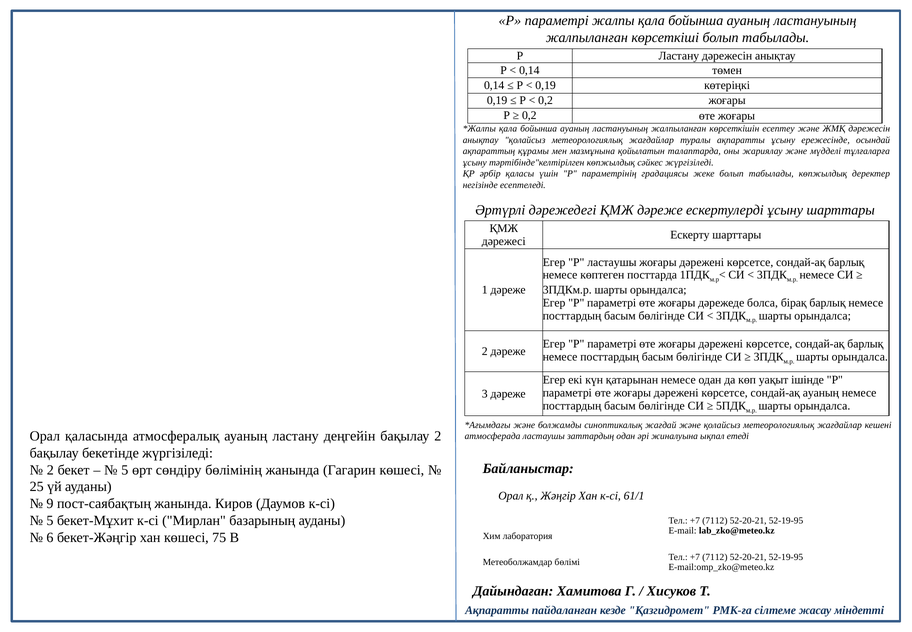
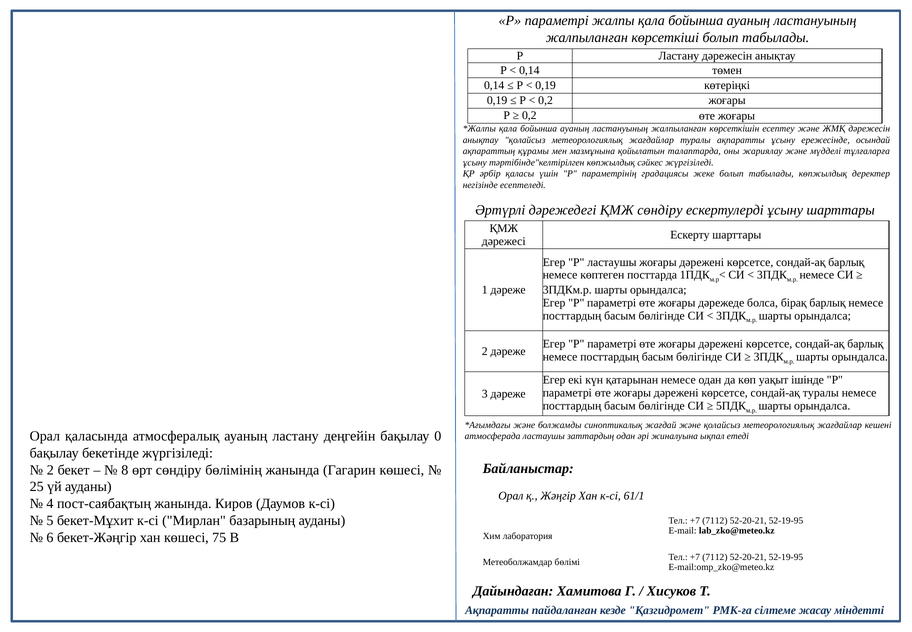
ҚМЖ дәреже: дәреже -> сөндіру (660, 210)
сондай-ақ ауаның: ауаның -> туралы (821, 392)
бақылау 2: 2 -> 0 (438, 436)
5: 5 -> 8 (125, 470)
9: 9 -> 4 (50, 503)
